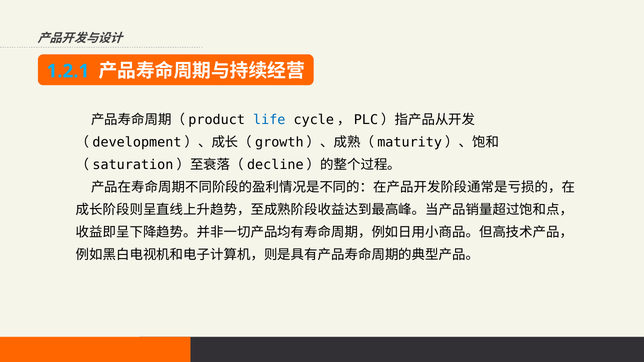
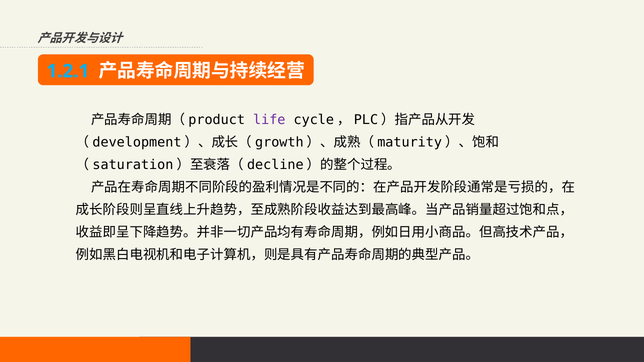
life colour: blue -> purple (269, 120)
